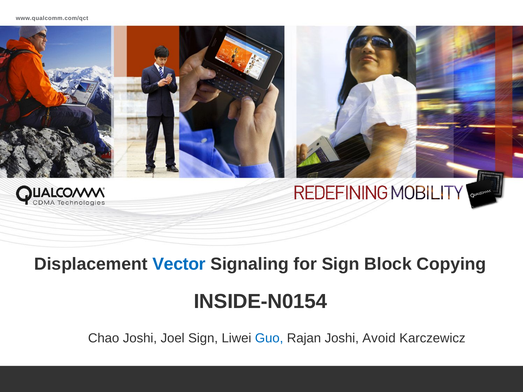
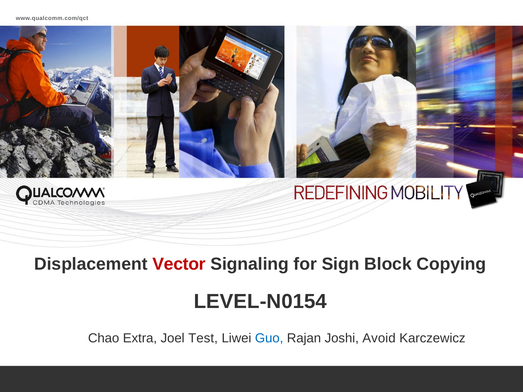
Vector colour: blue -> red (179, 264)
INSIDE-N0154: INSIDE-N0154 -> LEVEL-N0154 (260, 302)
Chao Joshi: Joshi -> Extra (140, 338)
Joel Sign: Sign -> Test (203, 338)
